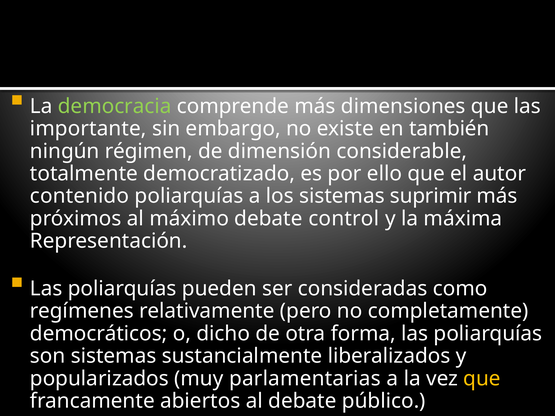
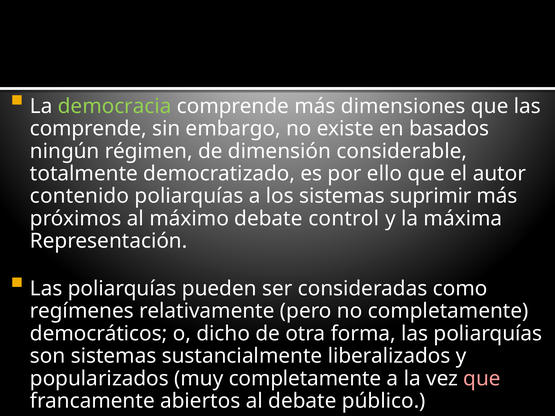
importante: importante -> comprende (88, 129)
también: también -> basados (449, 129)
muy parlamentarias: parlamentarias -> completamente (305, 379)
que colour: yellow -> pink (482, 379)
